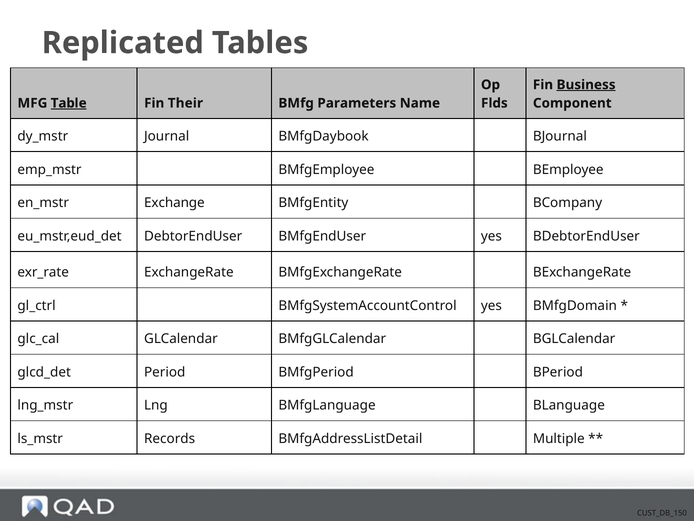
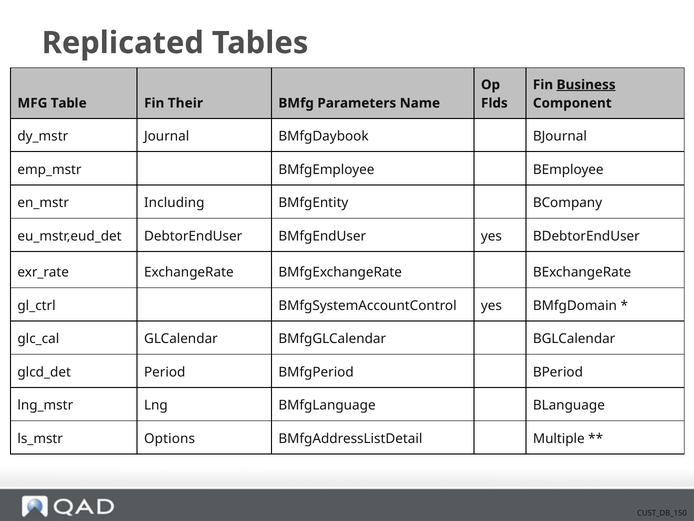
Table underline: present -> none (69, 103)
Exchange: Exchange -> Including (174, 203)
Records: Records -> Options (170, 438)
